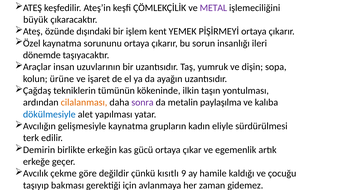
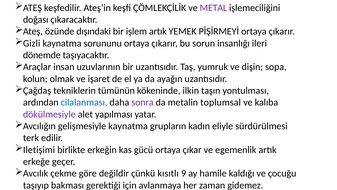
büyük: büyük -> doğası (36, 20)
işlem kent: kent -> artık (158, 31)
Özel: Özel -> Gizli (32, 43)
ürüne: ürüne -> olmak (62, 79)
cilalanması colour: orange -> blue (84, 102)
paylaşılma: paylaşılma -> toplumsal (221, 102)
dökülmesiyle colour: blue -> purple (49, 114)
Demirin: Demirin -> Iletişimi (39, 149)
